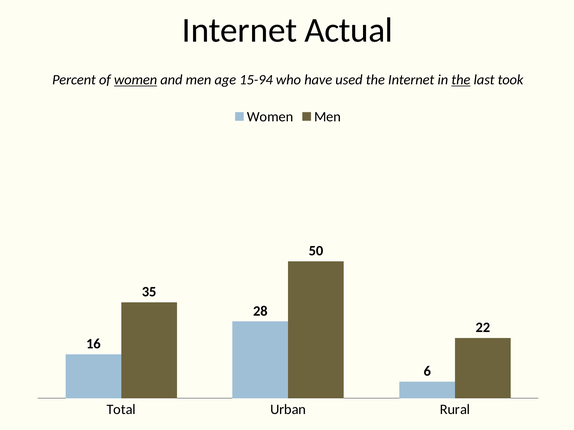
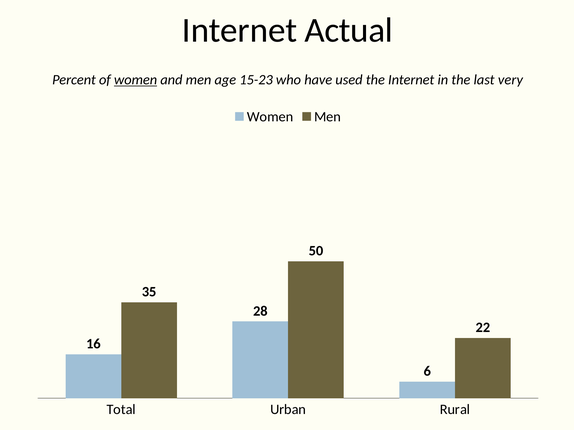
15-94: 15-94 -> 15-23 (256, 80)
the underline: present -> none (461, 80)
took: took -> very (510, 80)
